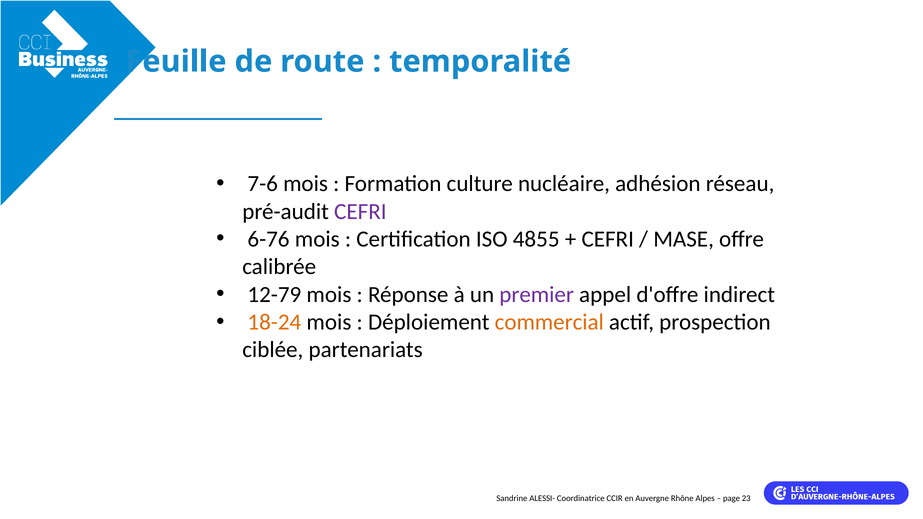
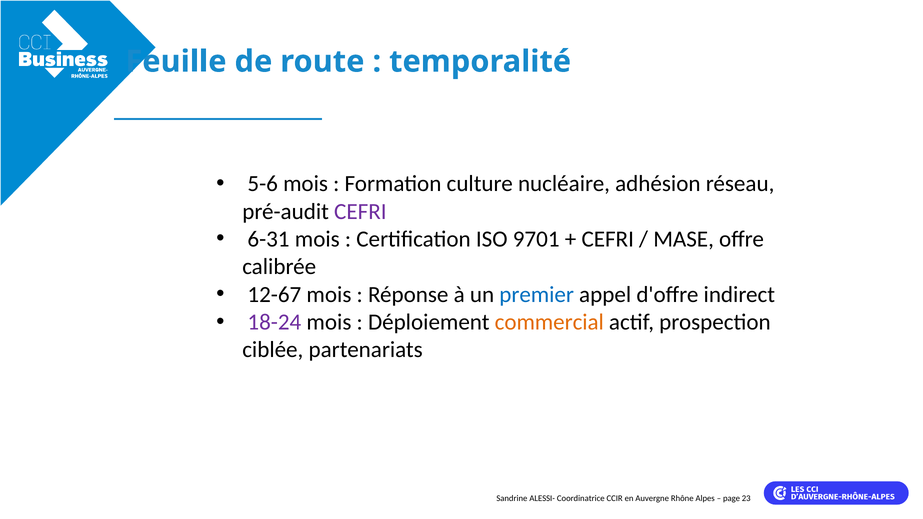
7-6: 7-6 -> 5-6 (263, 184)
6-76: 6-76 -> 6-31 (269, 239)
4855: 4855 -> 9701 (536, 239)
12-79: 12-79 -> 12-67 (274, 295)
premier colour: purple -> blue (537, 295)
18-24 colour: orange -> purple (274, 322)
